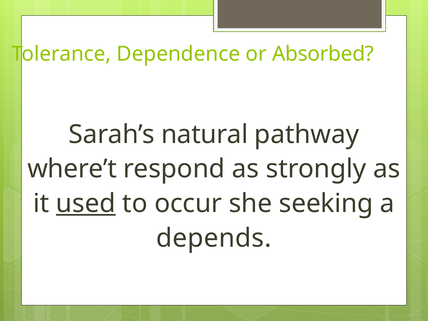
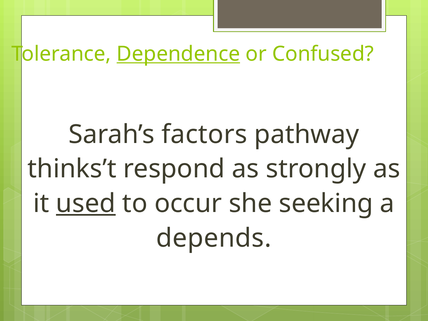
Dependence underline: none -> present (178, 54)
Absorbed: Absorbed -> Confused (323, 54)
natural: natural -> factors (204, 134)
where’t: where’t -> thinks’t (72, 169)
